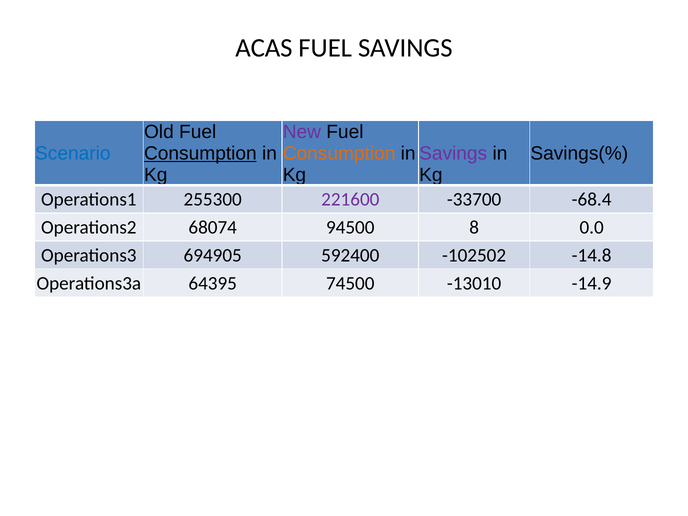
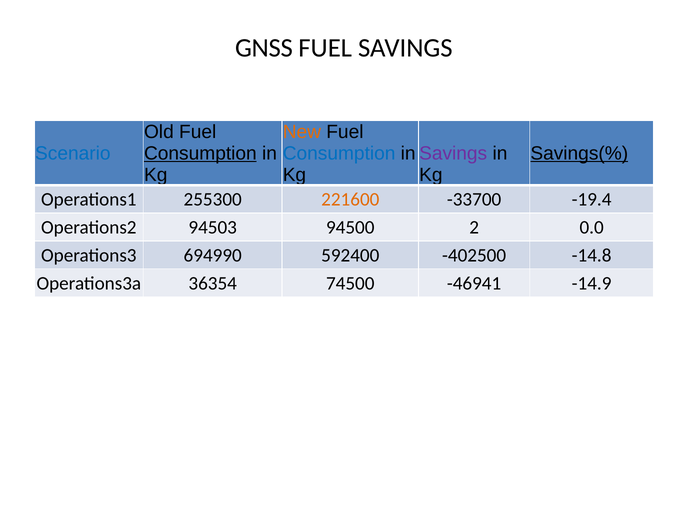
ACAS: ACAS -> GNSS (264, 48)
New colour: purple -> orange (302, 132)
Consumption colour: orange -> blue (339, 153)
Savings(% underline: none -> present (579, 153)
221600 colour: purple -> orange (350, 200)
-68.4: -68.4 -> -19.4 (592, 200)
68074: 68074 -> 94503 (213, 228)
8: 8 -> 2 (474, 228)
694905: 694905 -> 694990 (213, 255)
-102502: -102502 -> -402500 (474, 255)
64395: 64395 -> 36354 (213, 283)
-13010: -13010 -> -46941 (474, 283)
